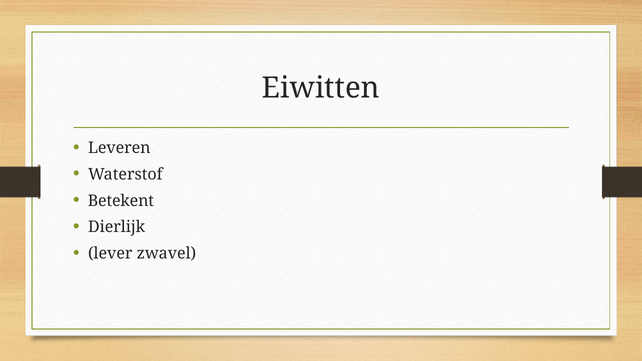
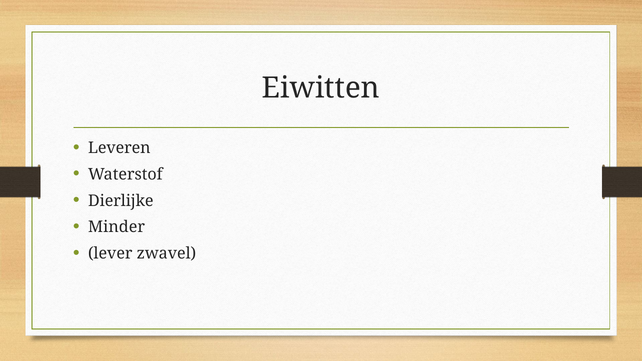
Betekent: Betekent -> Dierlijke (121, 201)
Dierlijk: Dierlijk -> Minder (117, 227)
